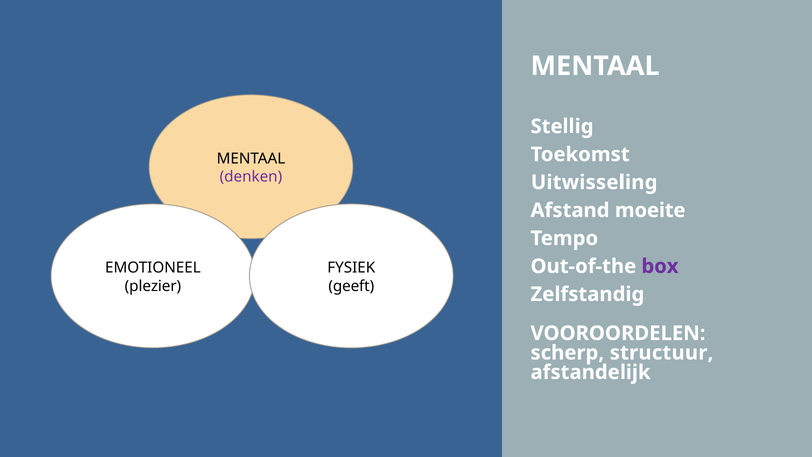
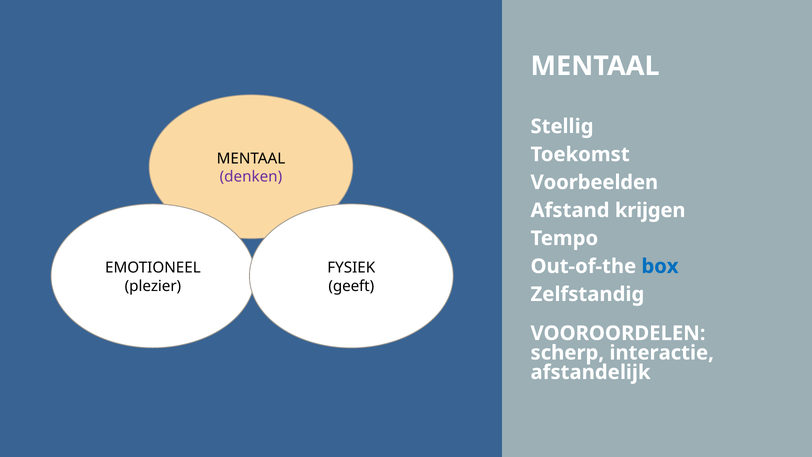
Uitwisseling: Uitwisseling -> Voorbeelden (594, 182)
moeite: moeite -> krijgen (650, 210)
box colour: purple -> blue (660, 266)
structuur: structuur -> interactie (662, 353)
